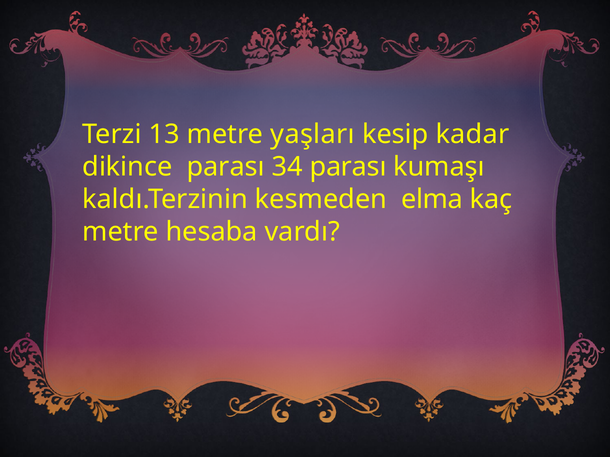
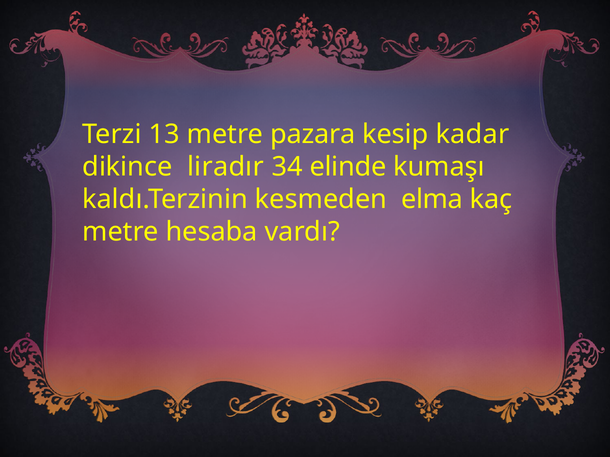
yaşları: yaşları -> pazara (313, 134)
dikince parası: parası -> liradır (225, 167)
34 parası: parası -> elinde (348, 167)
